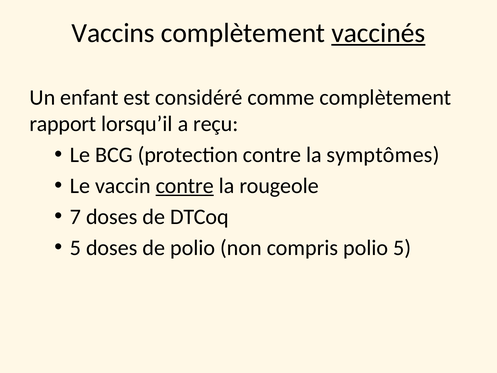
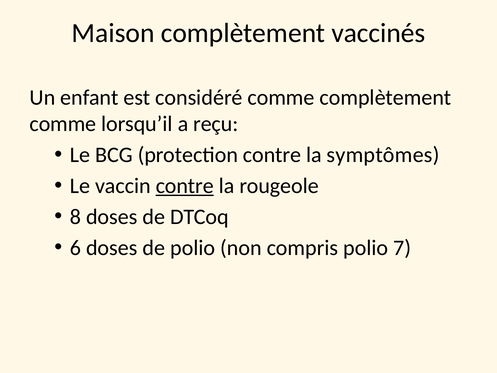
Vaccins: Vaccins -> Maison (113, 33)
vaccinés underline: present -> none (378, 33)
rapport: rapport -> comme (63, 124)
7: 7 -> 8 (75, 217)
5: 5 -> 6 (75, 248)
polio 5: 5 -> 7 (402, 248)
